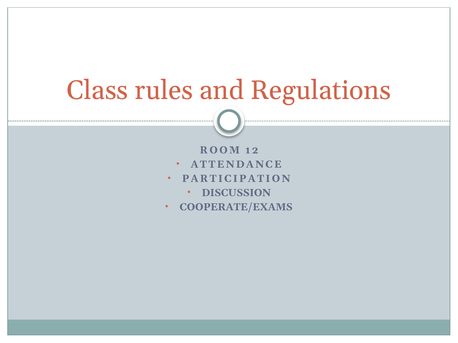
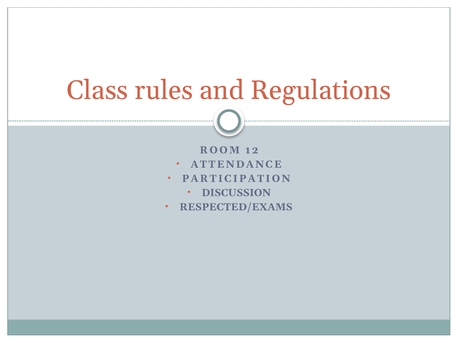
COOPERATE/EXAMS: COOPERATE/EXAMS -> RESPECTED/EXAMS (236, 207)
